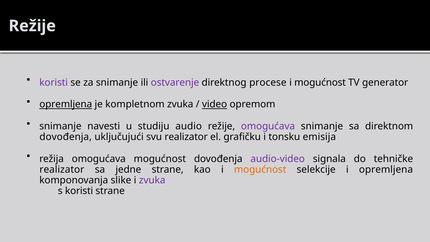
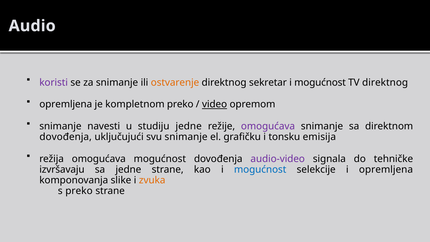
Režije: Režije -> Audio (32, 26)
ostvarenje colour: purple -> orange (175, 82)
procese: procese -> sekretar (268, 82)
TV generator: generator -> direktnog (385, 82)
opremljena underline: present -> none (66, 104)
kompletnom zvuka: zvuka -> preko (180, 104)
studiju audio: audio -> jedne (189, 126)
svu realizator: realizator -> snimanje (186, 137)
realizator: realizator -> izvršavaju (62, 169)
mogućnost colour: orange -> blue (260, 169)
zvuka colour: purple -> orange (152, 180)
s koristi: koristi -> preko (79, 191)
